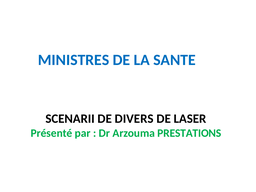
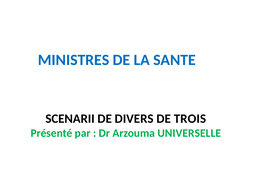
LASER: LASER -> TROIS (190, 119)
PRESTATIONS: PRESTATIONS -> UNIVERSELLE (189, 133)
